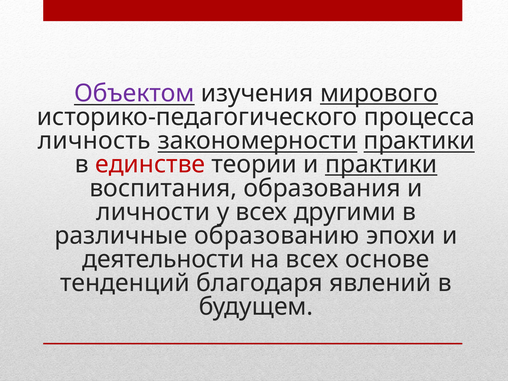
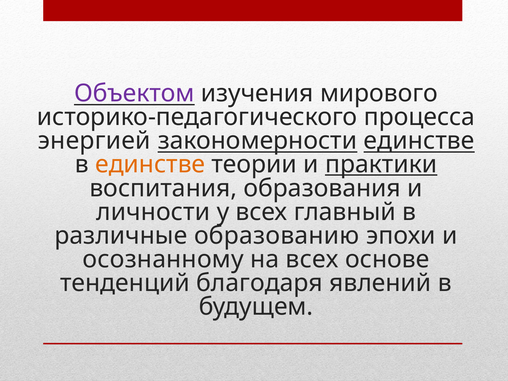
мирового underline: present -> none (379, 93)
личность: личность -> энергией (94, 141)
закономерности практики: практики -> единстве (419, 141)
единстве colour: red -> orange (150, 164)
другими: другими -> главный (345, 212)
деятельности: деятельности -> осознанному (163, 259)
